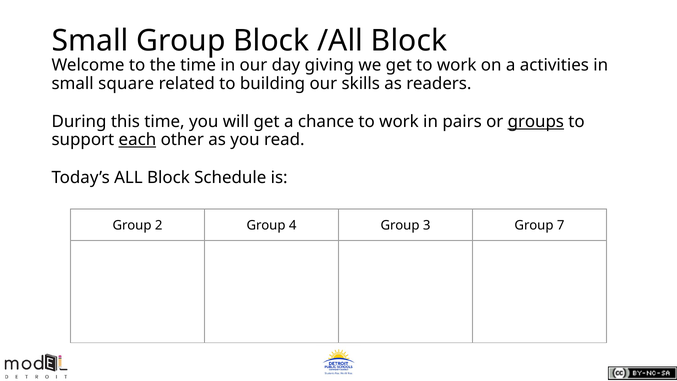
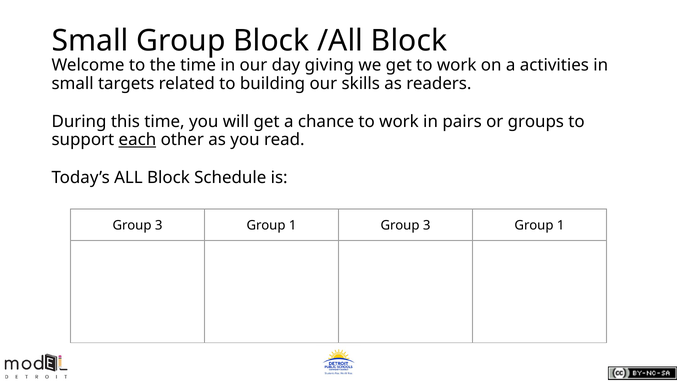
square: square -> targets (126, 83)
groups underline: present -> none (536, 121)
2: 2 -> 3 (159, 225)
4: 4 -> 1 (293, 225)
7: 7 -> 1 (561, 225)
